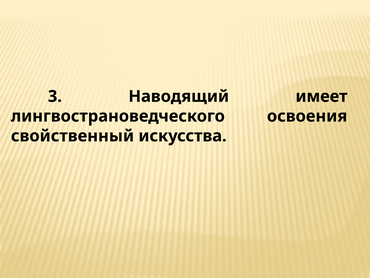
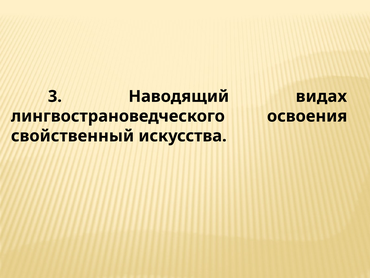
имеет: имеет -> видах (321, 96)
